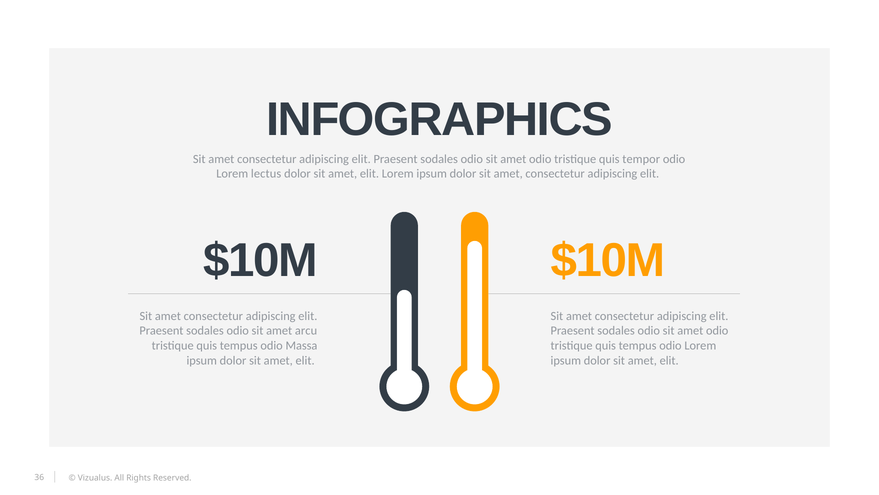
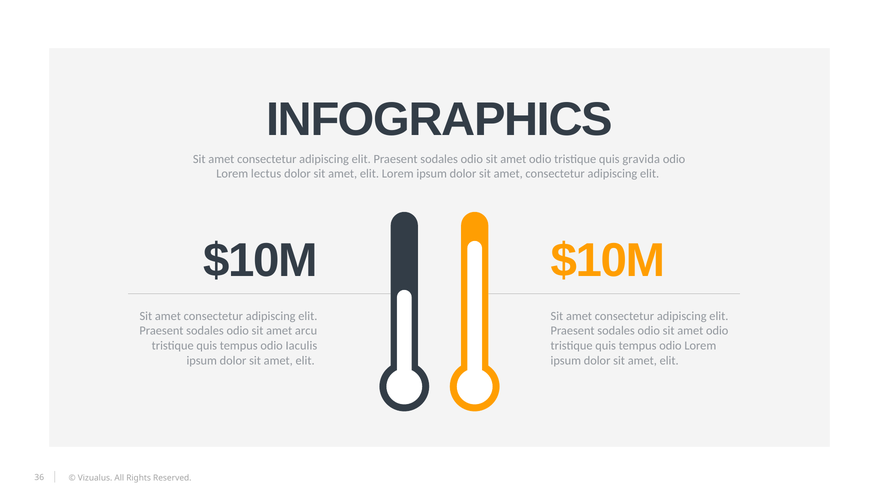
tempor: tempor -> gravida (641, 159)
Massa: Massa -> Iaculis (301, 345)
